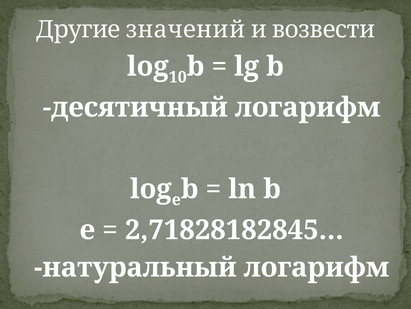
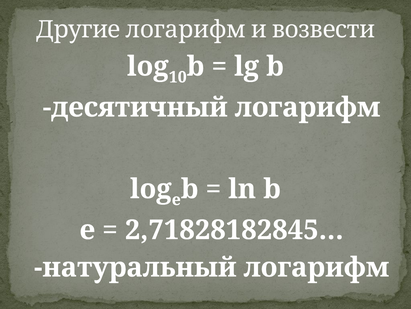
Другие значений: значений -> логарифм (186, 29)
